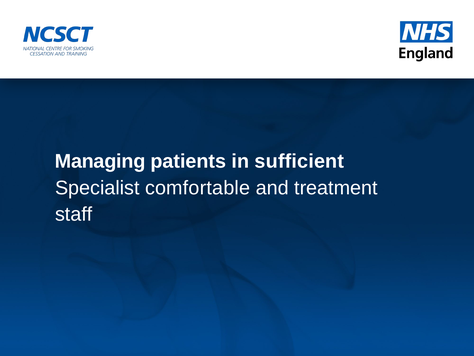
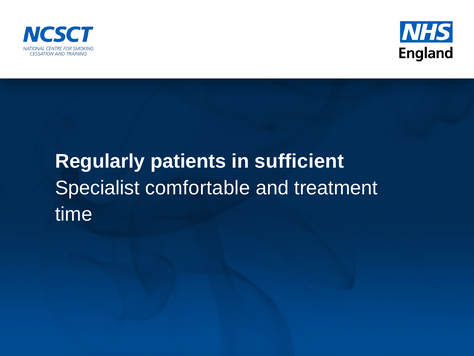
Managing: Managing -> Regularly (100, 161)
staff: staff -> time (74, 214)
